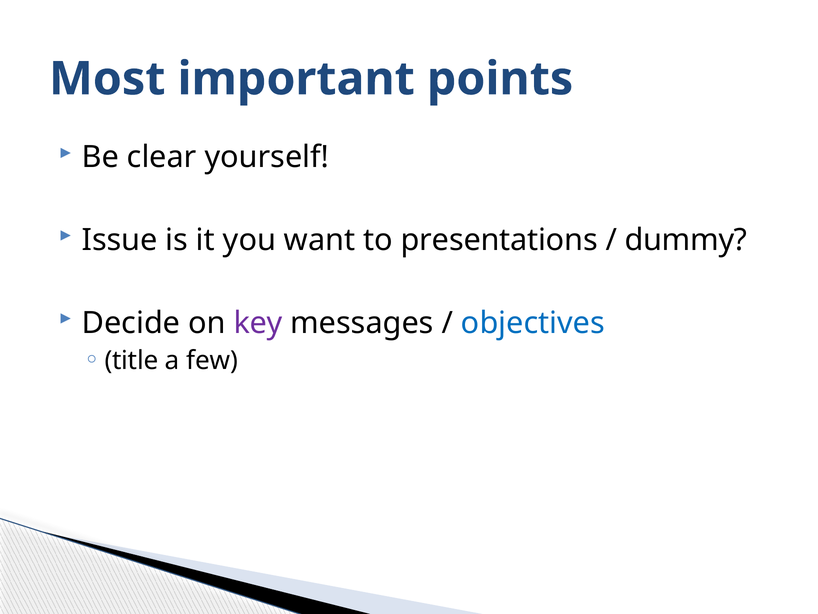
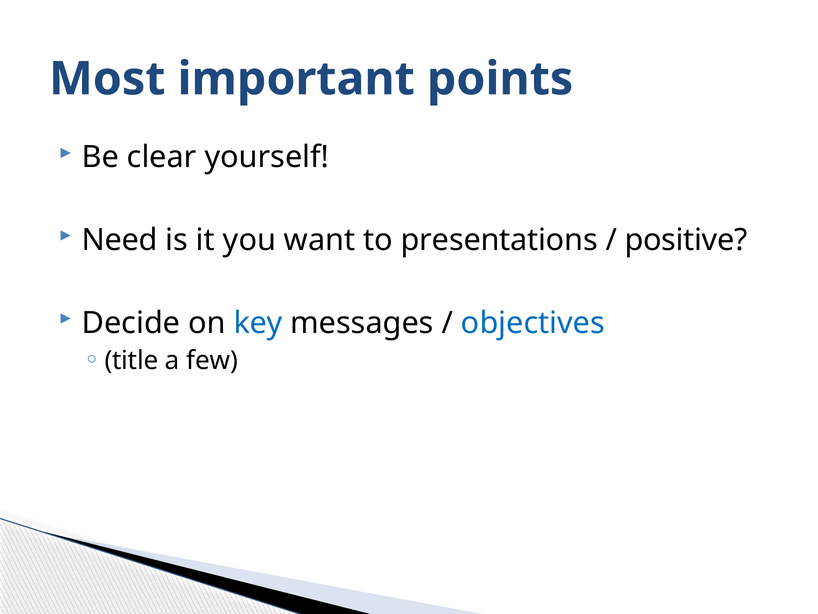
Issue: Issue -> Need (120, 240)
dummy: dummy -> positive (686, 240)
key colour: purple -> blue (258, 323)
